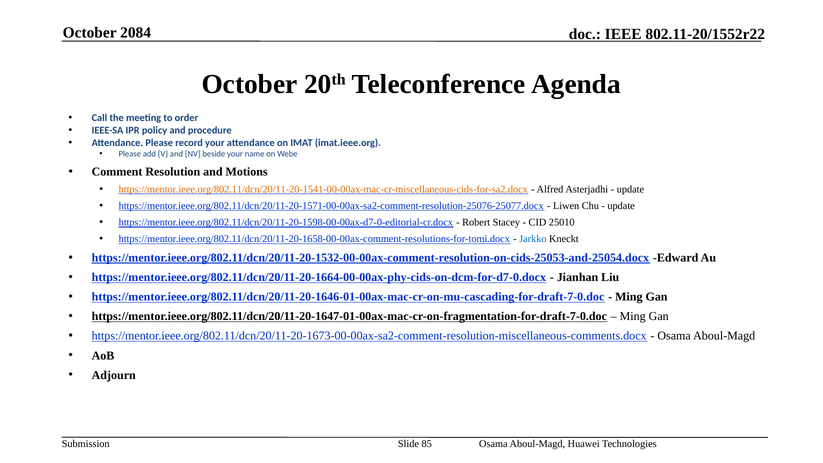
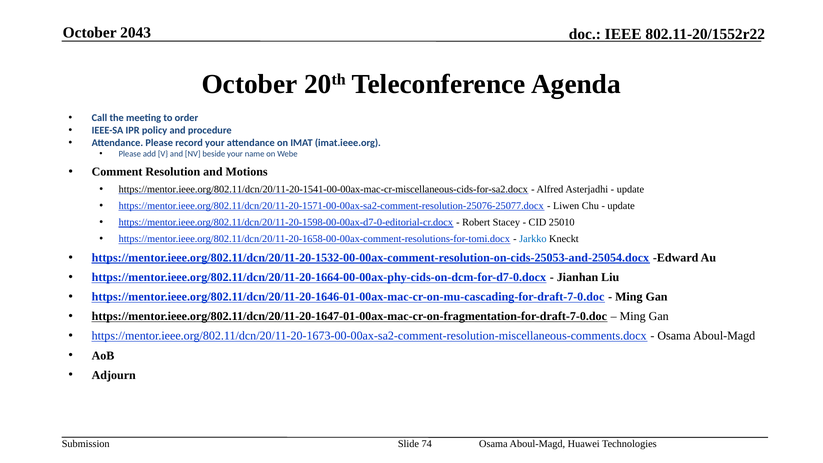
2084: 2084 -> 2043 (136, 33)
https://mentor.ieee.org/802.11/dcn/20/11-20-1541-00-00ax-mac-cr-miscellaneous-cids-for-sa2.docx colour: orange -> black (323, 189)
85: 85 -> 74 (427, 444)
